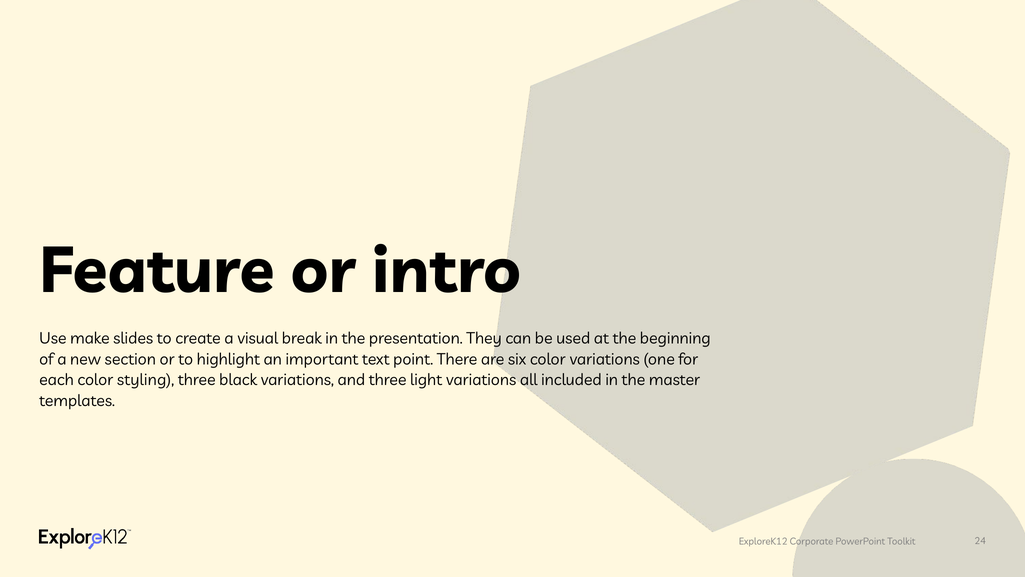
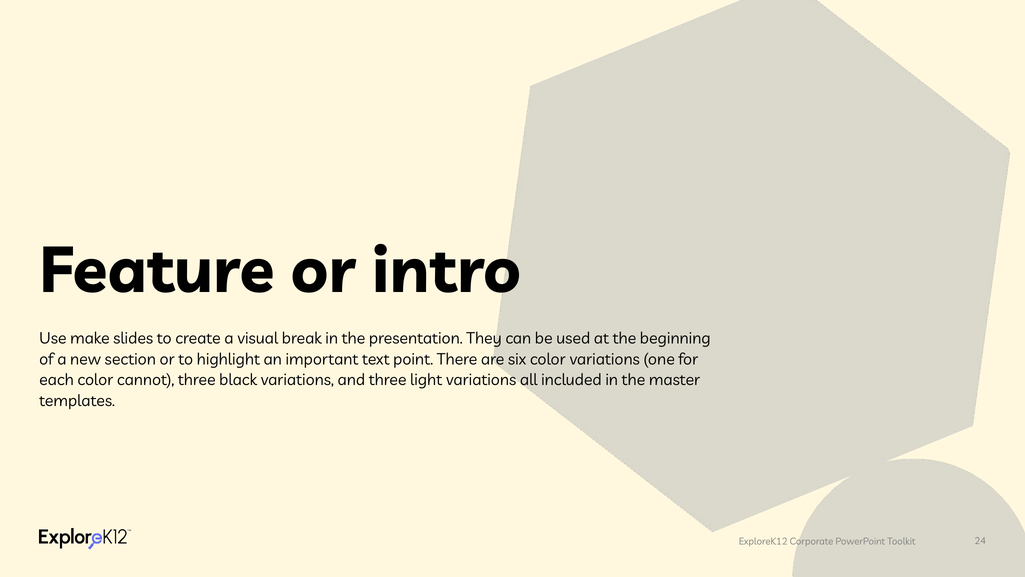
styling: styling -> cannot (146, 380)
